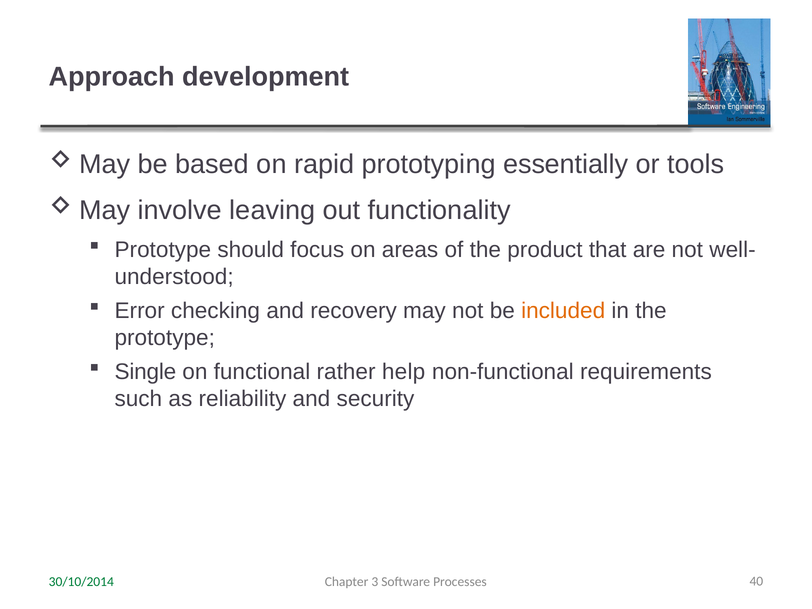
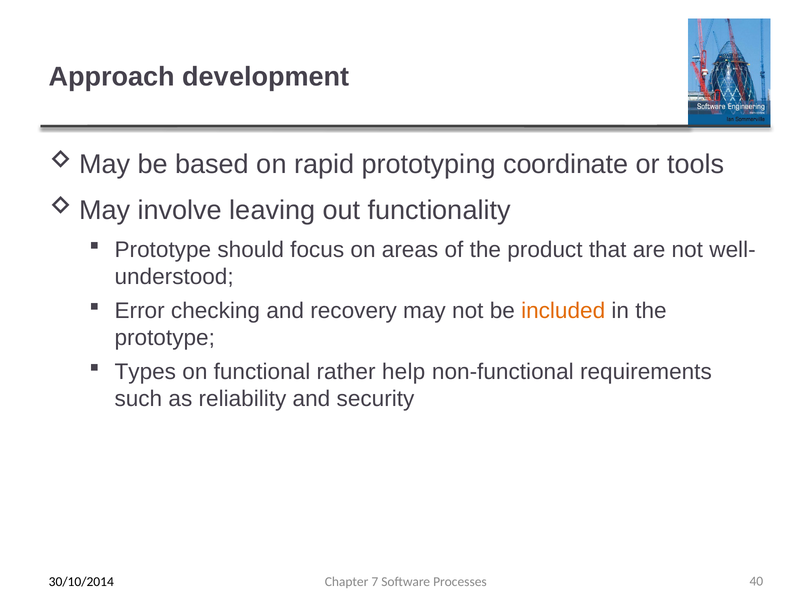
essentially: essentially -> coordinate (566, 164)
Single: Single -> Types (145, 372)
30/10/2014 colour: green -> black (81, 582)
3: 3 -> 7 (375, 582)
